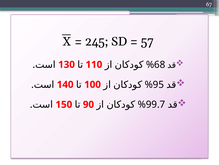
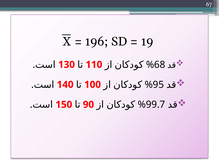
245: 245 -> 196 (97, 41)
57: 57 -> 19 (147, 41)
